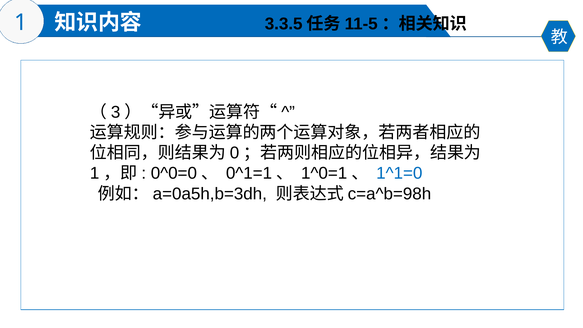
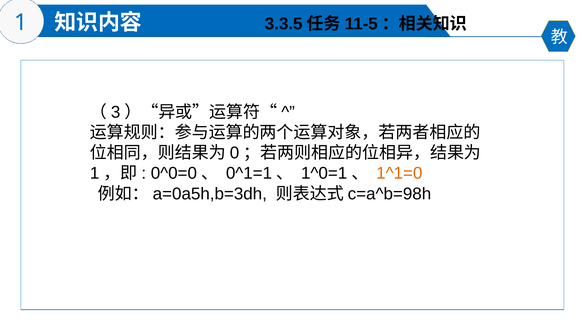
1^1=0 colour: blue -> orange (399, 173)
